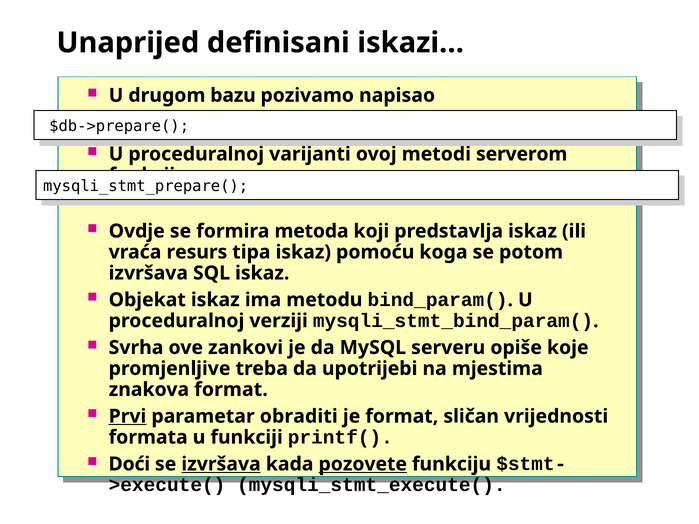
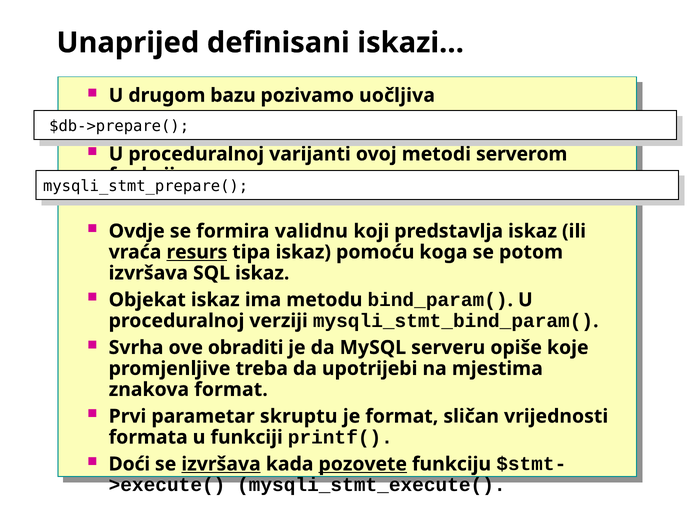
napisao: napisao -> uočljiva (397, 95)
metoda: metoda -> validnu (311, 231)
resurs underline: none -> present (197, 252)
zankovi: zankovi -> obraditi (246, 348)
Prvi underline: present -> none (127, 416)
obraditi: obraditi -> skruptu (299, 416)
